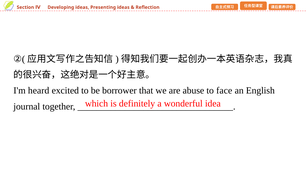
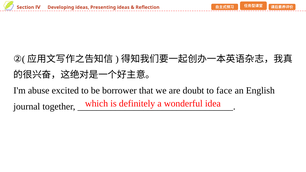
heard: heard -> abuse (39, 91)
abuse: abuse -> doubt (193, 91)
